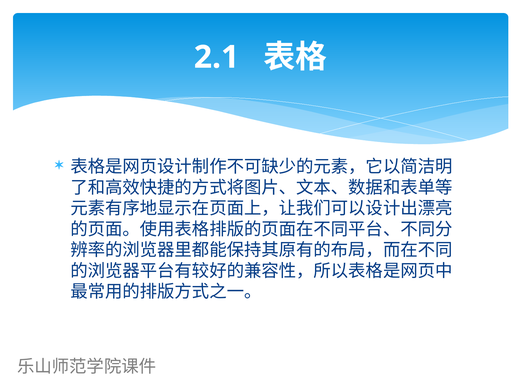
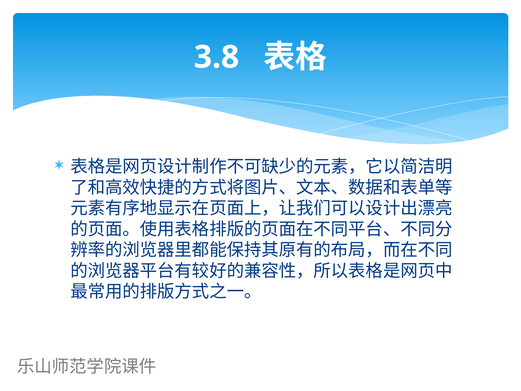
2.1: 2.1 -> 3.8 (217, 57)
